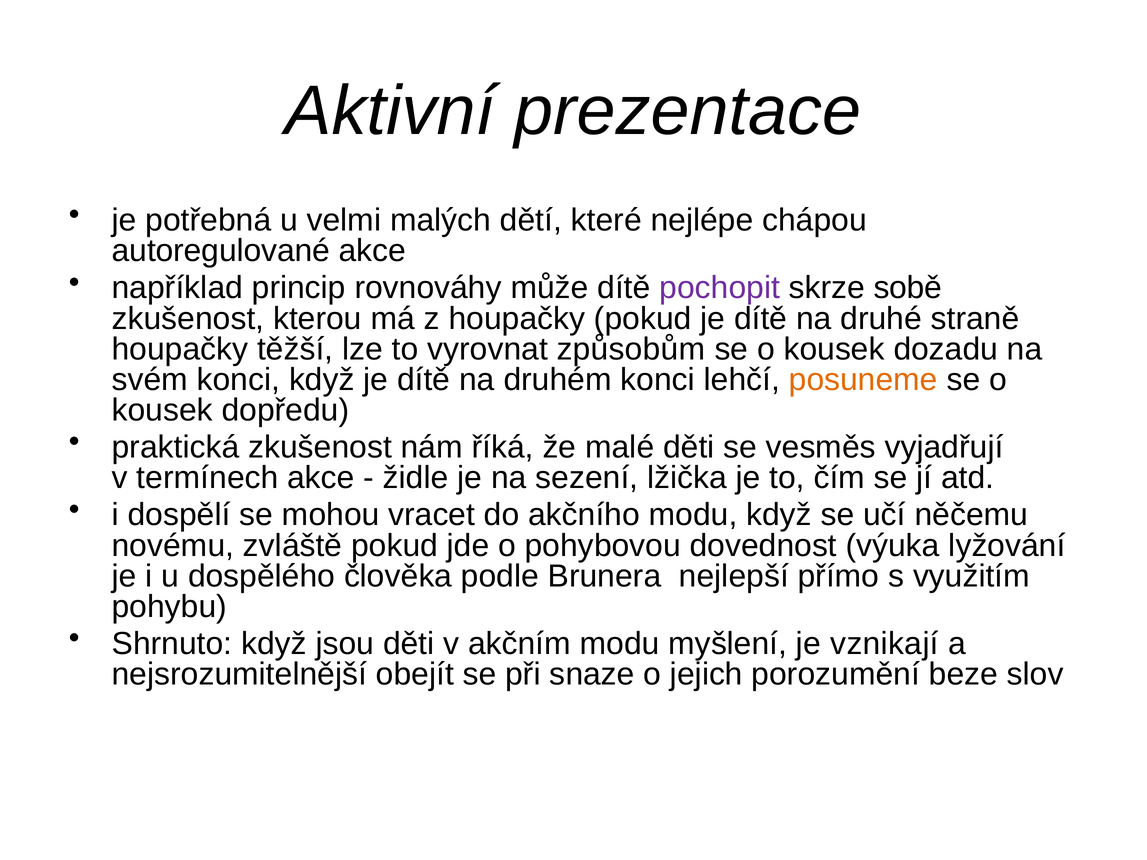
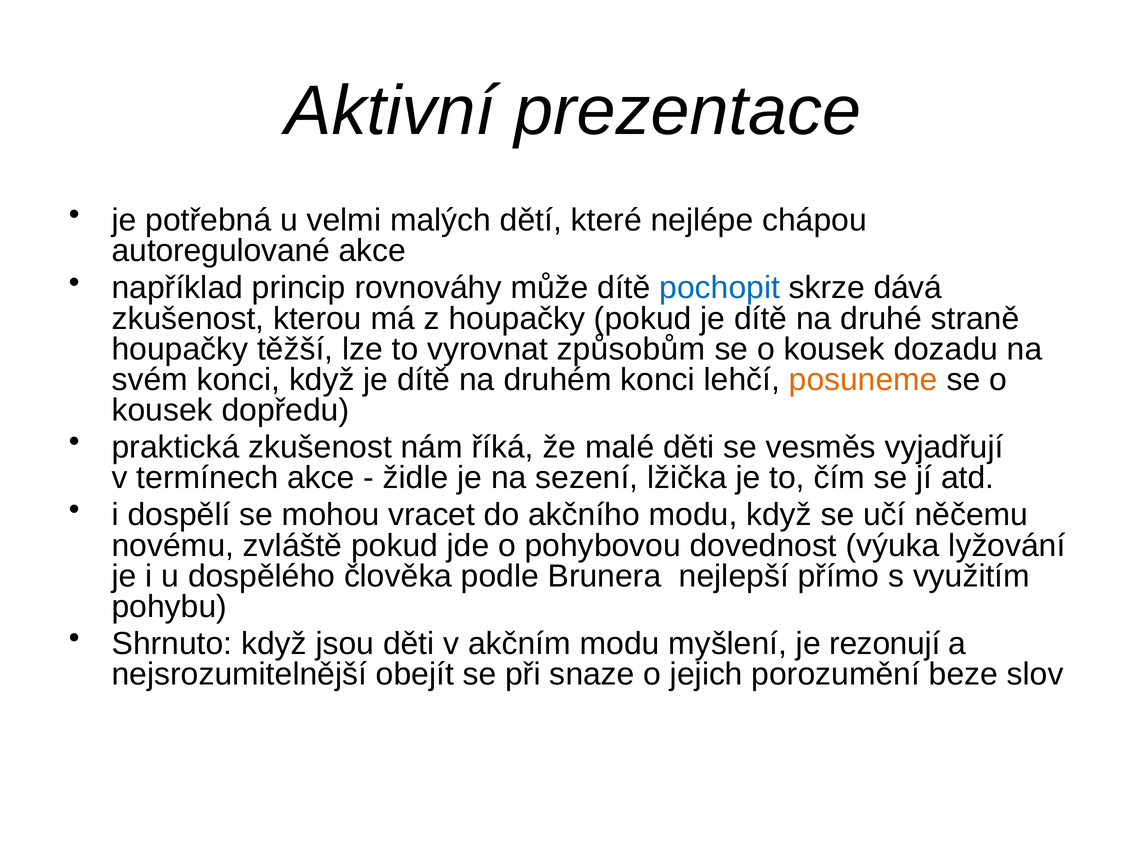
pochopit colour: purple -> blue (720, 288)
sobě: sobě -> dává (908, 288)
vznikají: vznikají -> rezonují (885, 644)
